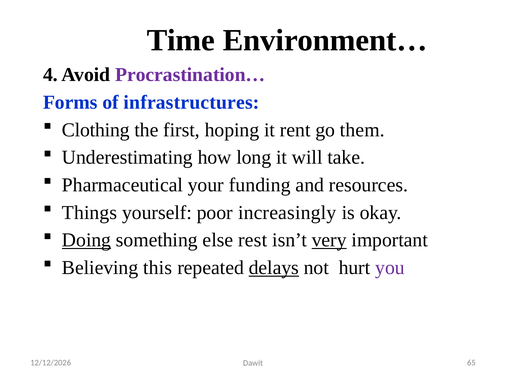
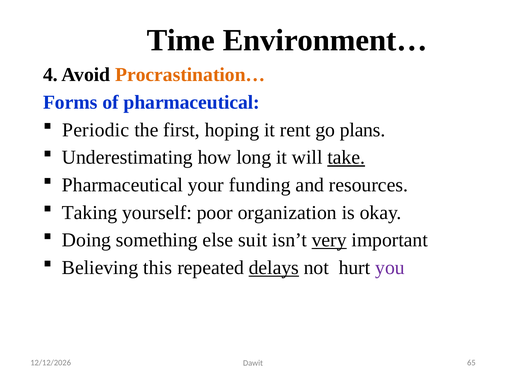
Procrastination… colour: purple -> orange (190, 75)
of infrastructures: infrastructures -> pharmaceutical (192, 102)
Clothing: Clothing -> Periodic (96, 130)
them: them -> plans (363, 130)
take underline: none -> present (346, 157)
Things: Things -> Taking (90, 212)
increasingly: increasingly -> organization (287, 212)
Doing underline: present -> none (87, 240)
rest: rest -> suit (253, 240)
